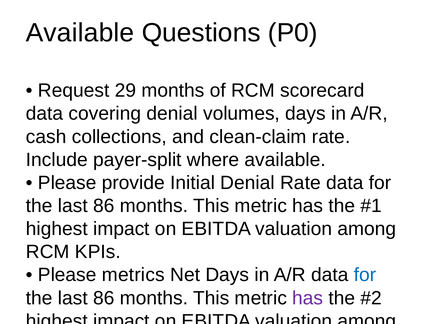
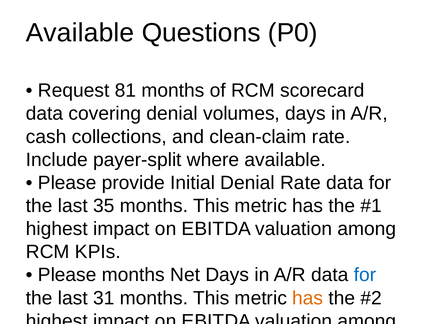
29: 29 -> 81 (125, 91)
86: 86 -> 35 (104, 206)
Please metrics: metrics -> months (133, 275)
86: 86 -> 31 (104, 298)
has colour: purple -> orange (308, 298)
